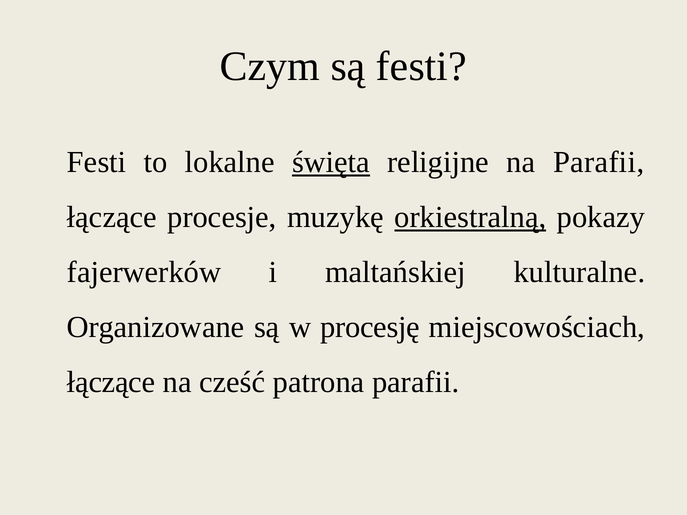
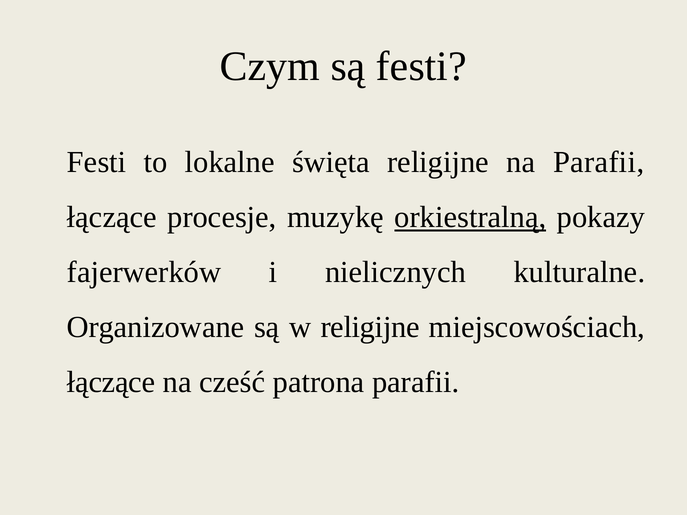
święta underline: present -> none (331, 162)
maltańskiej: maltańskiej -> nielicznych (396, 273)
w procesję: procesję -> religijne (370, 328)
